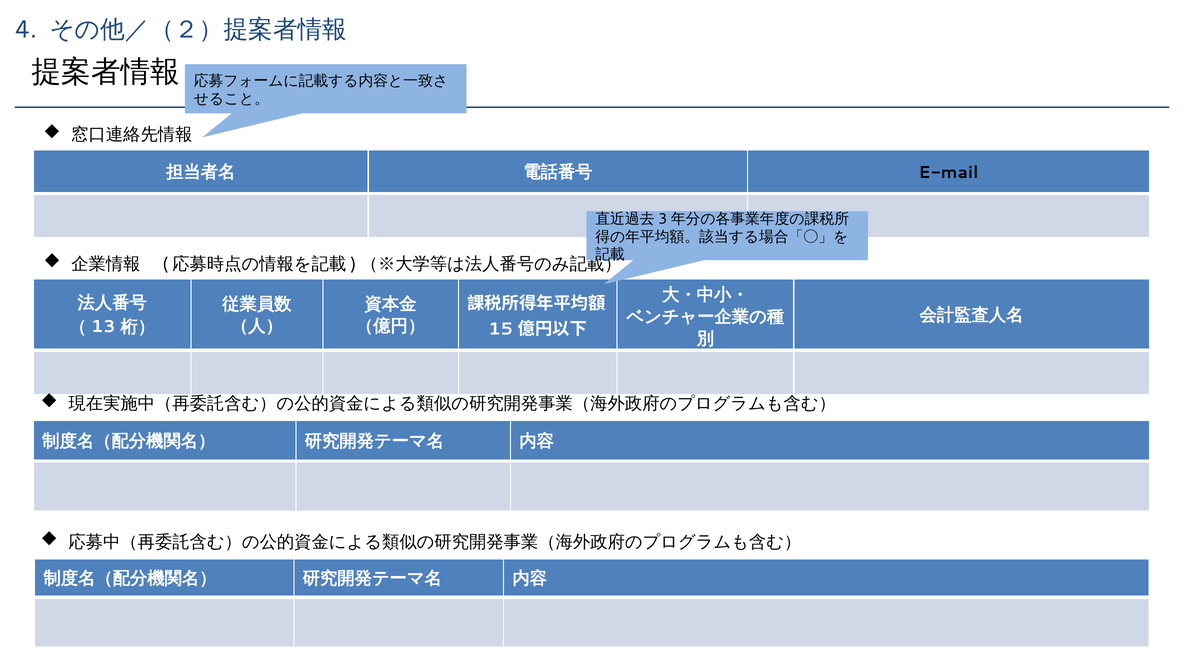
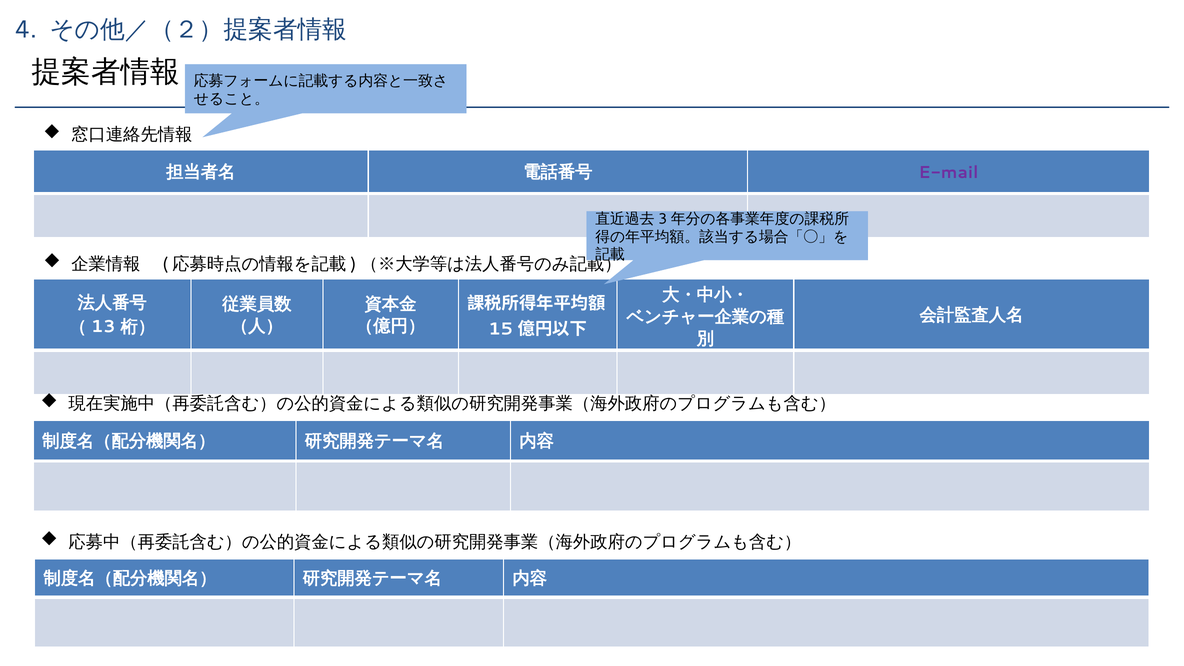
E-mail colour: black -> purple (948, 173)
